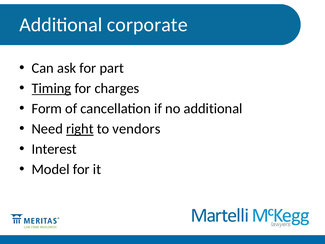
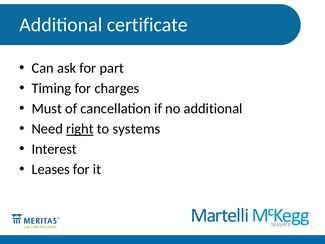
corporate: corporate -> certificate (147, 25)
Timing underline: present -> none (51, 88)
Form: Form -> Must (47, 109)
vendors: vendors -> systems (136, 129)
Model: Model -> Leases (51, 169)
